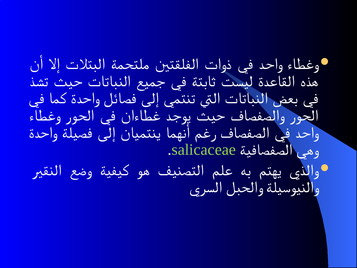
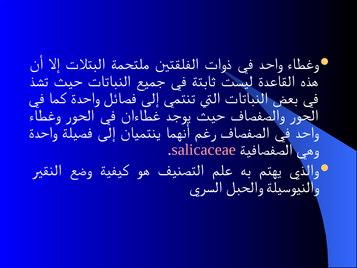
salicaceae colour: light green -> pink (204, 150)
